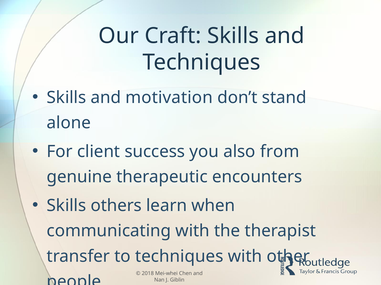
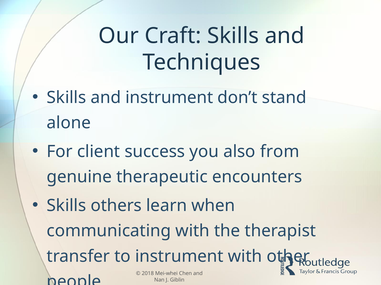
and motivation: motivation -> instrument (169, 98)
to techniques: techniques -> instrument (179, 257)
